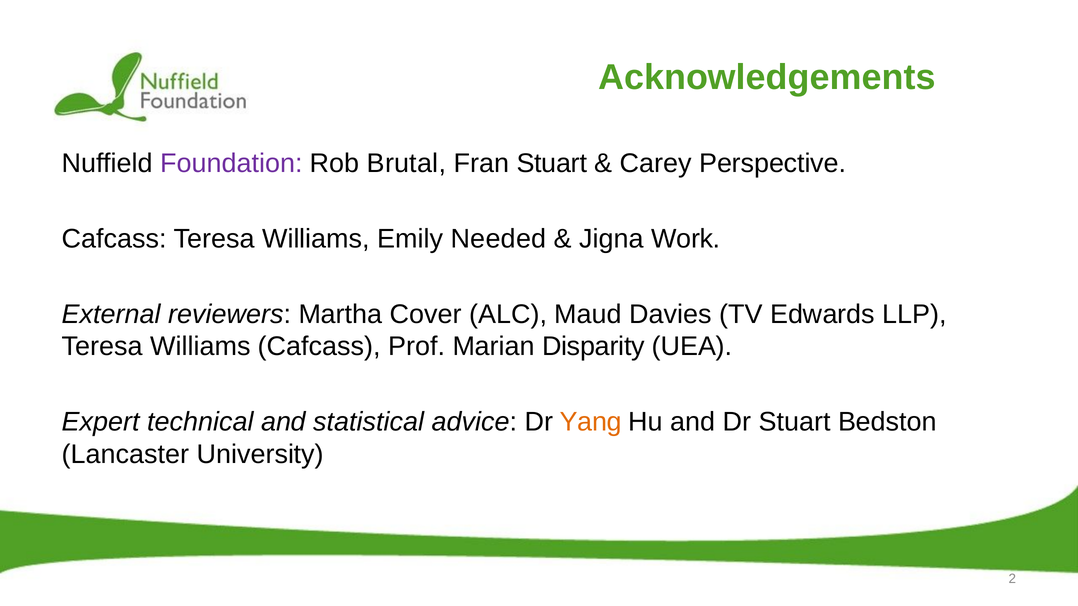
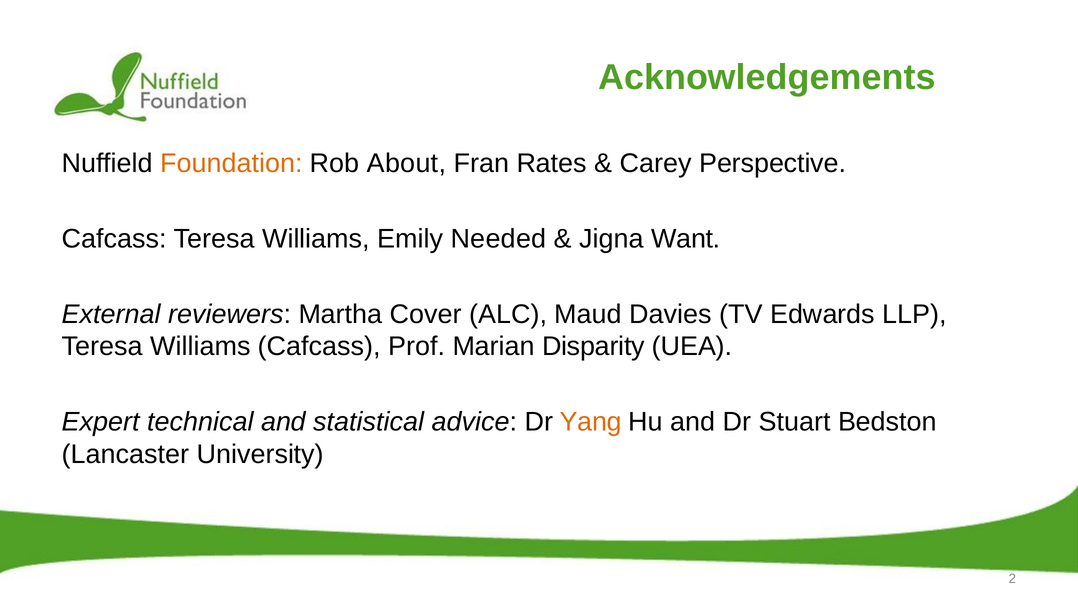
Foundation colour: purple -> orange (231, 164)
Brutal: Brutal -> About (406, 164)
Fran Stuart: Stuart -> Rates (552, 164)
Work: Work -> Want (686, 239)
